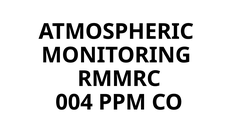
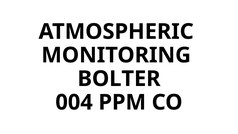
RMMRC: RMMRC -> BOLTER (119, 79)
